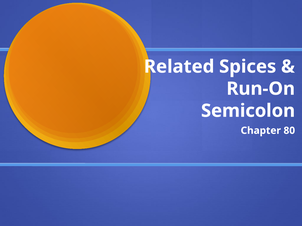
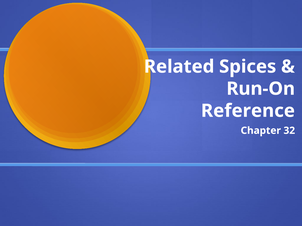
Semicolon: Semicolon -> Reference (248, 111)
80: 80 -> 32 (289, 131)
